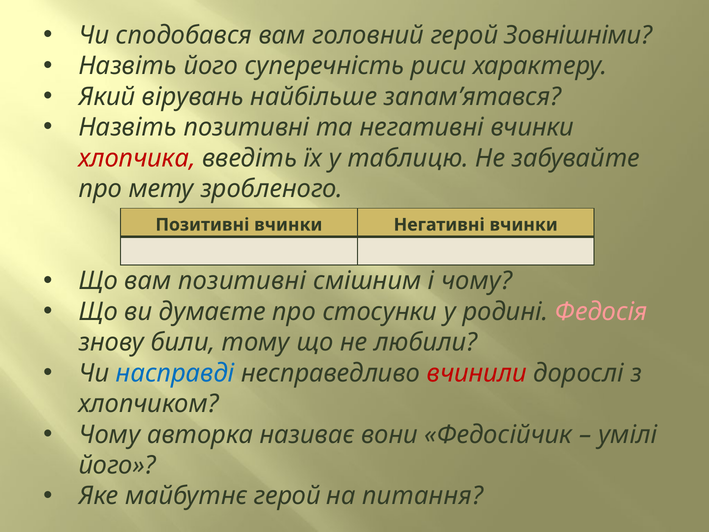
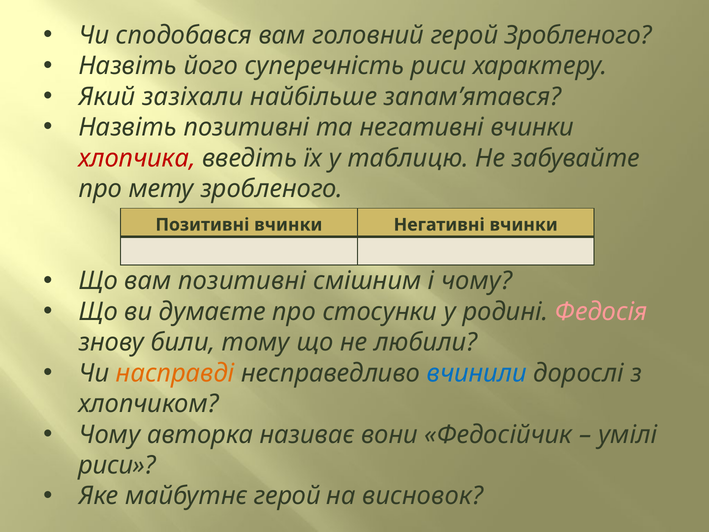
герой Зовнішніми: Зовнішніми -> Зробленого (578, 35)
вірувань: вірувань -> зазіхали (193, 97)
насправді colour: blue -> orange (175, 373)
вчинили colour: red -> blue (477, 373)
його: його -> риси (117, 465)
питання: питання -> висновок (423, 496)
